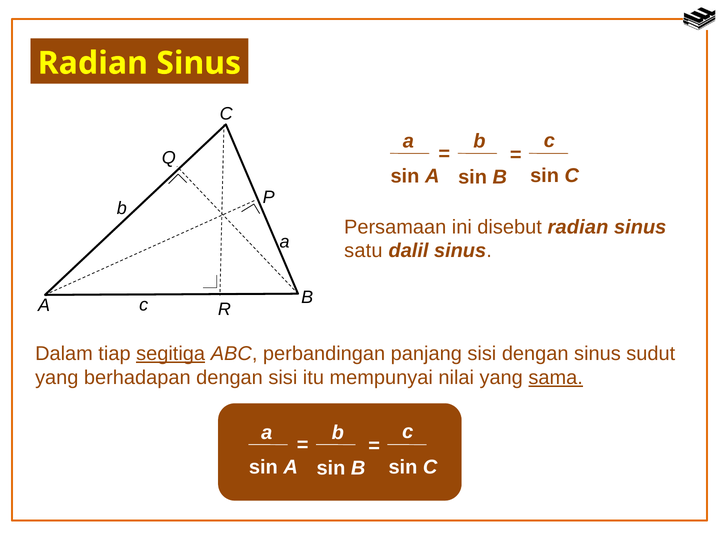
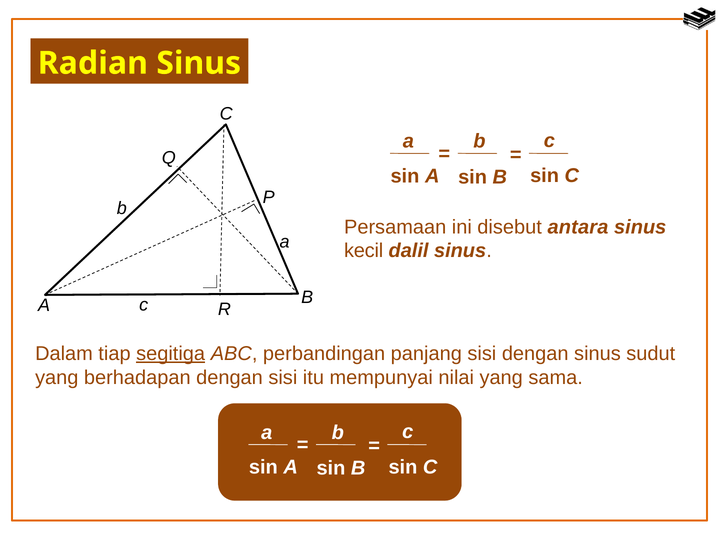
disebut radian: radian -> antara (578, 227)
satu: satu -> kecil (364, 251)
sama underline: present -> none (556, 378)
